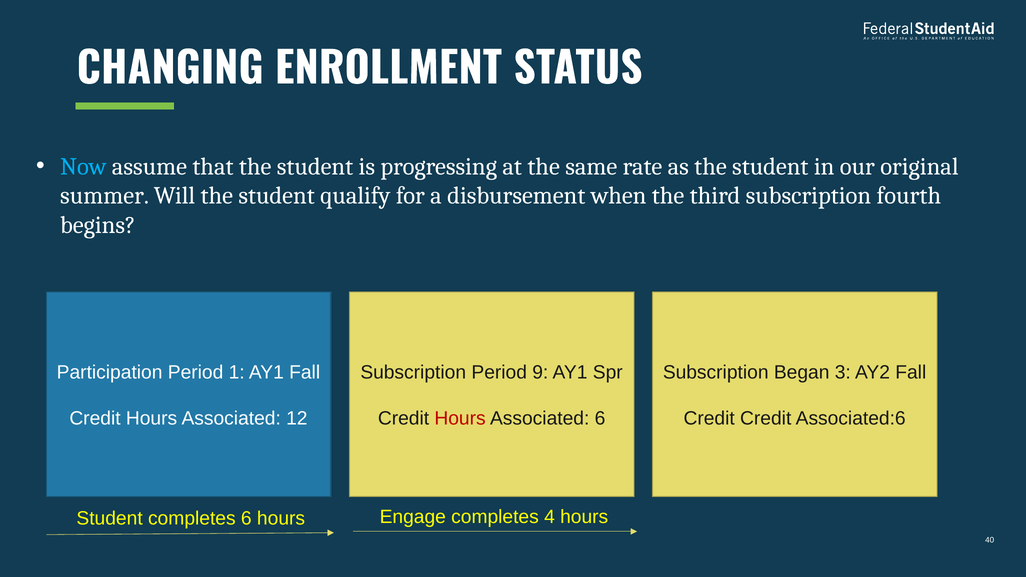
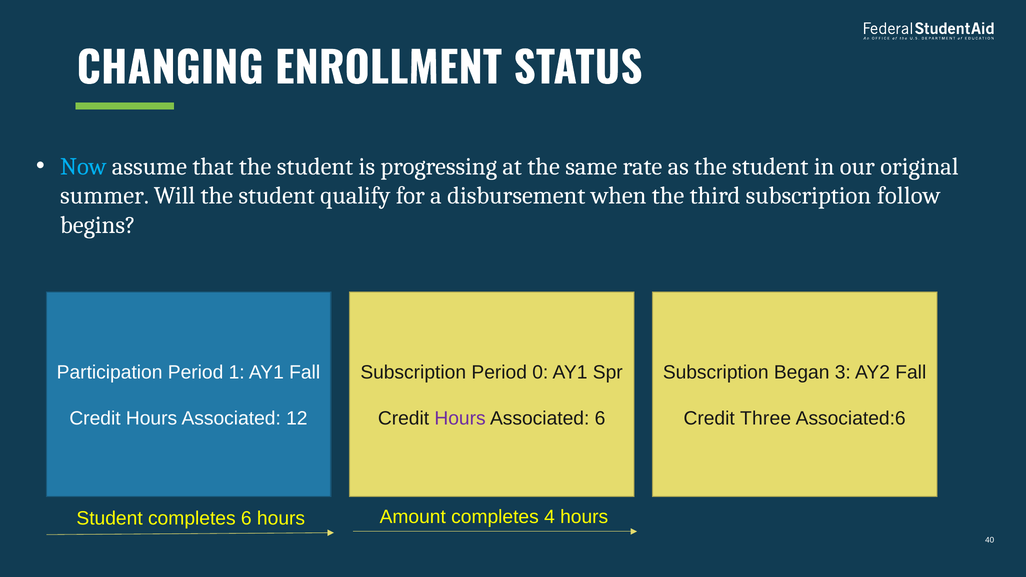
fourth: fourth -> follow (909, 196)
9: 9 -> 0 (540, 372)
Hours colour: red -> purple (460, 419)
Credit Credit: Credit -> Three (766, 419)
Engage: Engage -> Amount (413, 517)
